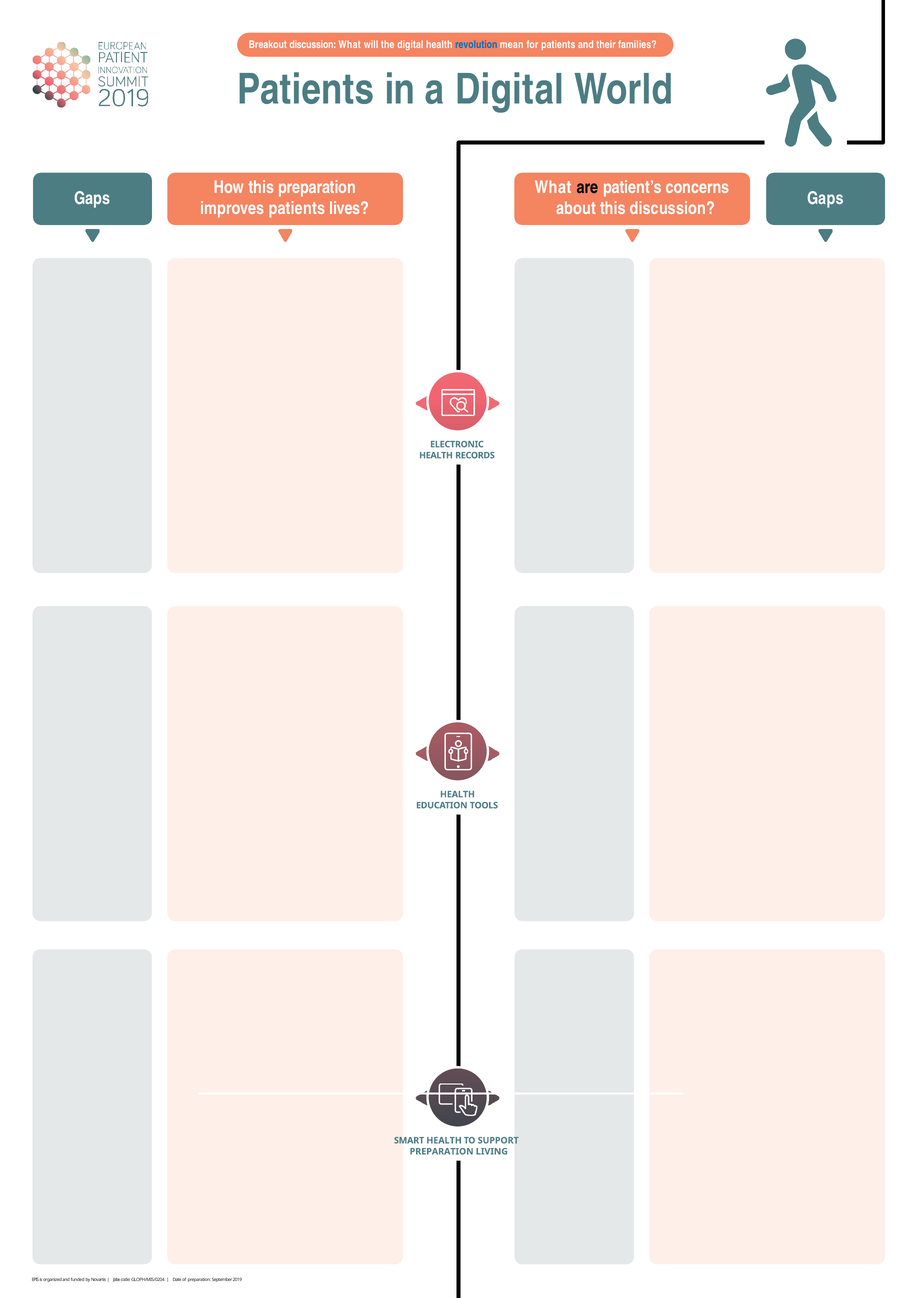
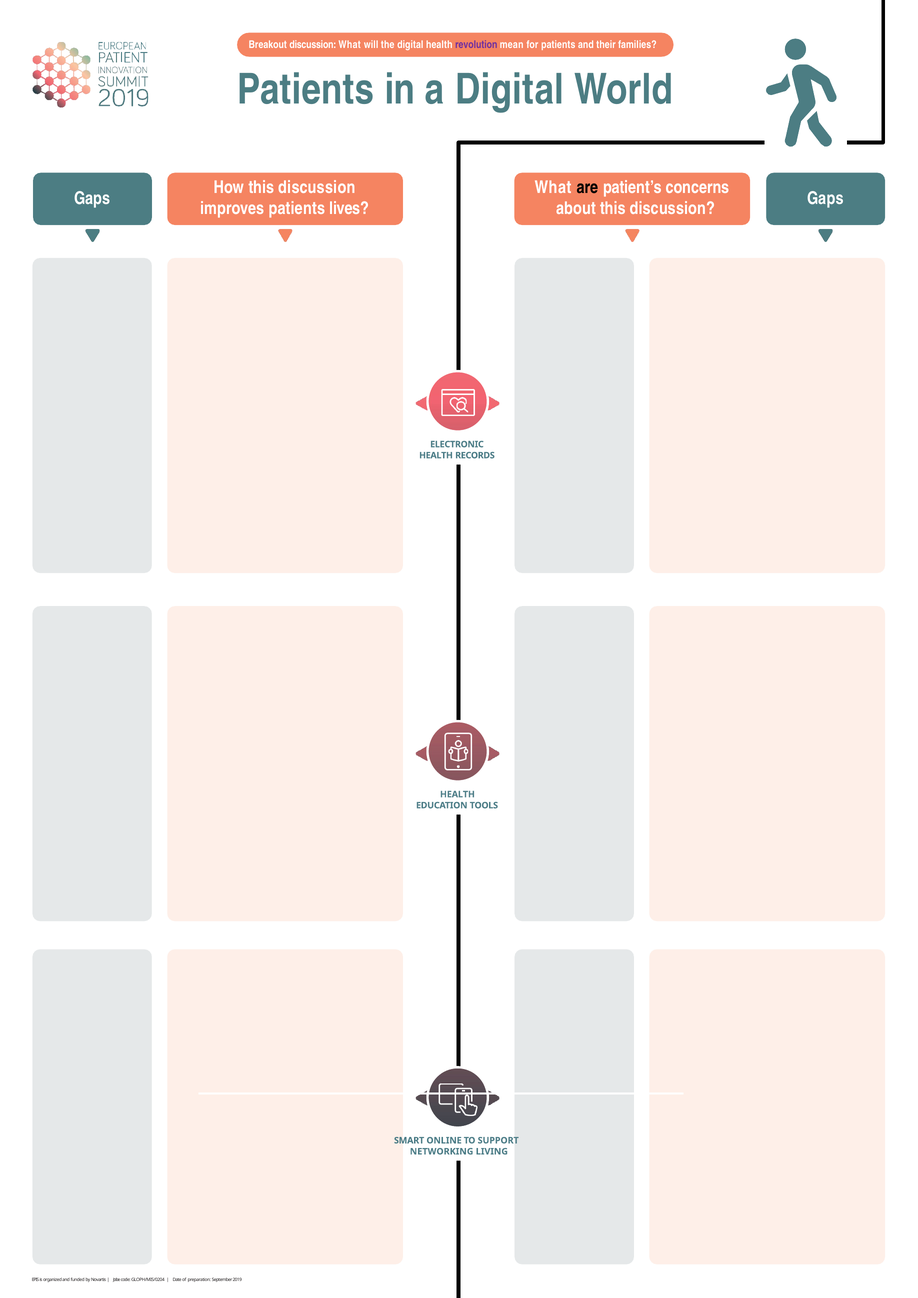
revolution colour: blue -> purple (476, 45)
How this preparation: preparation -> discussion (317, 187)
SMART HEALTH: HEALTH -> ONLINE (444, 1140)
PREPARATION: PREPARATION -> NETWORKING (442, 1151)
